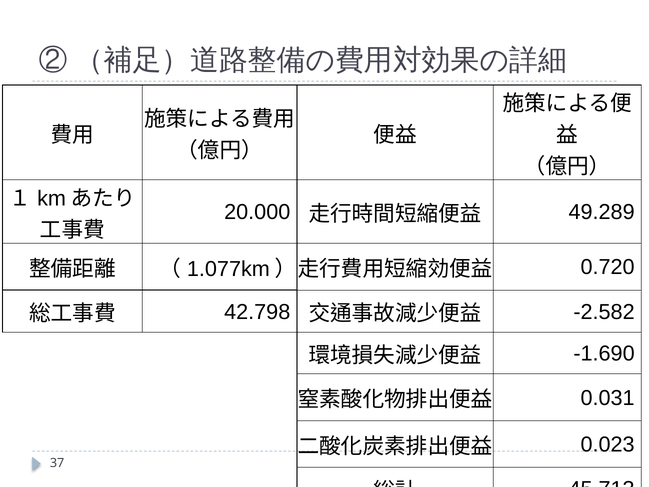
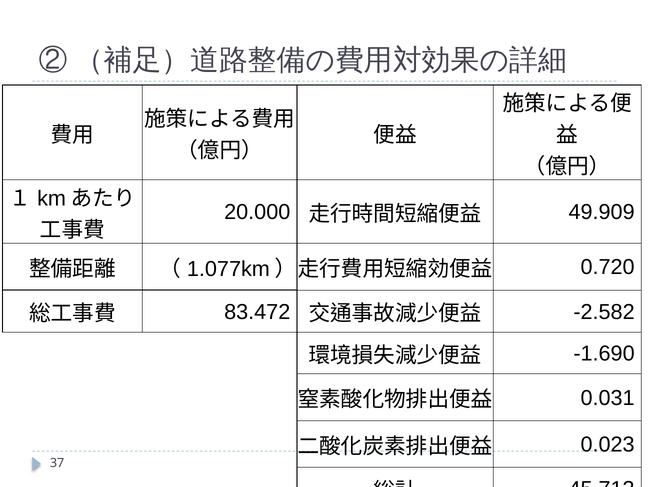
49.289: 49.289 -> 49.909 (602, 212)
42.798: 42.798 -> 83.472 (257, 312)
